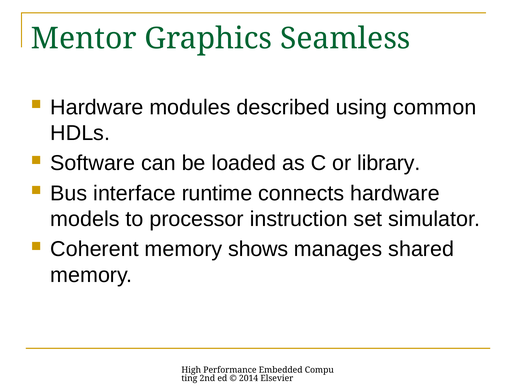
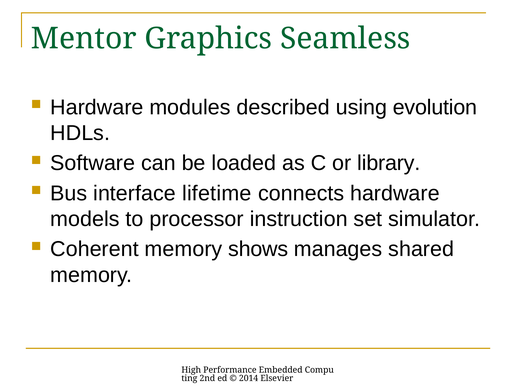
common: common -> evolution (435, 107)
runtime: runtime -> lifetime (217, 193)
